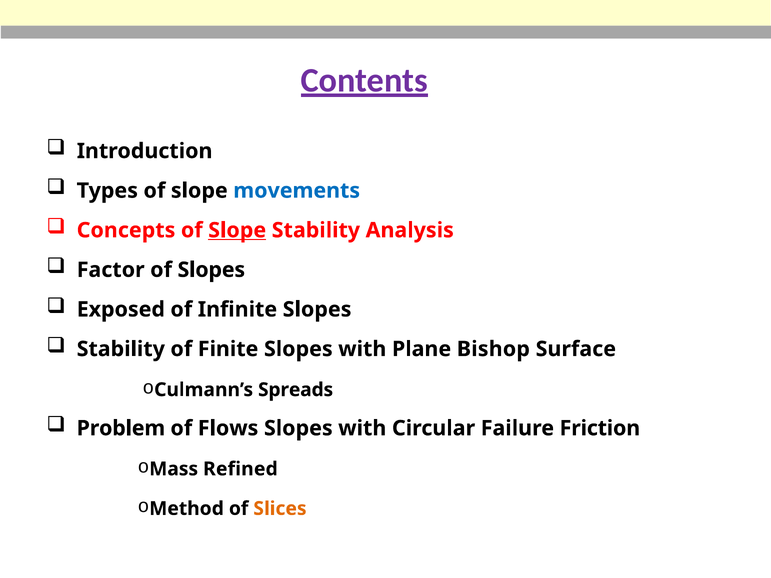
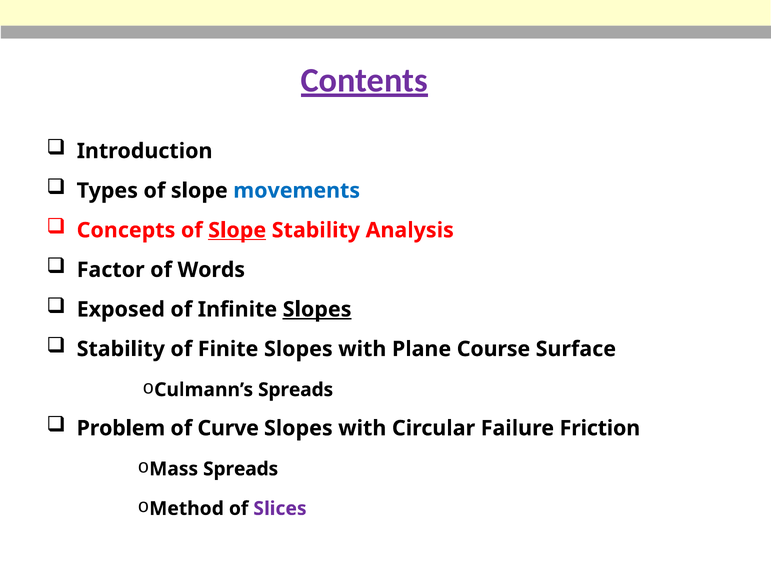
of Slopes: Slopes -> Words (211, 270)
Slopes underline: none -> present (317, 310)
Bishop: Bishop -> Course (494, 349)
Flows: Flows -> Curve (228, 428)
Mass Refined: Refined -> Spreads (241, 469)
Slices colour: orange -> purple (280, 509)
